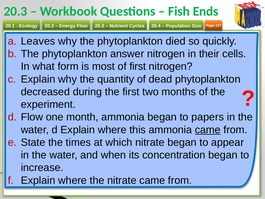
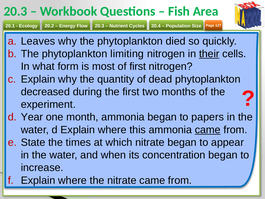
Ends: Ends -> Area (206, 11)
answer: answer -> limiting (127, 54)
their underline: none -> present (209, 54)
d Flow: Flow -> Year (32, 117)
